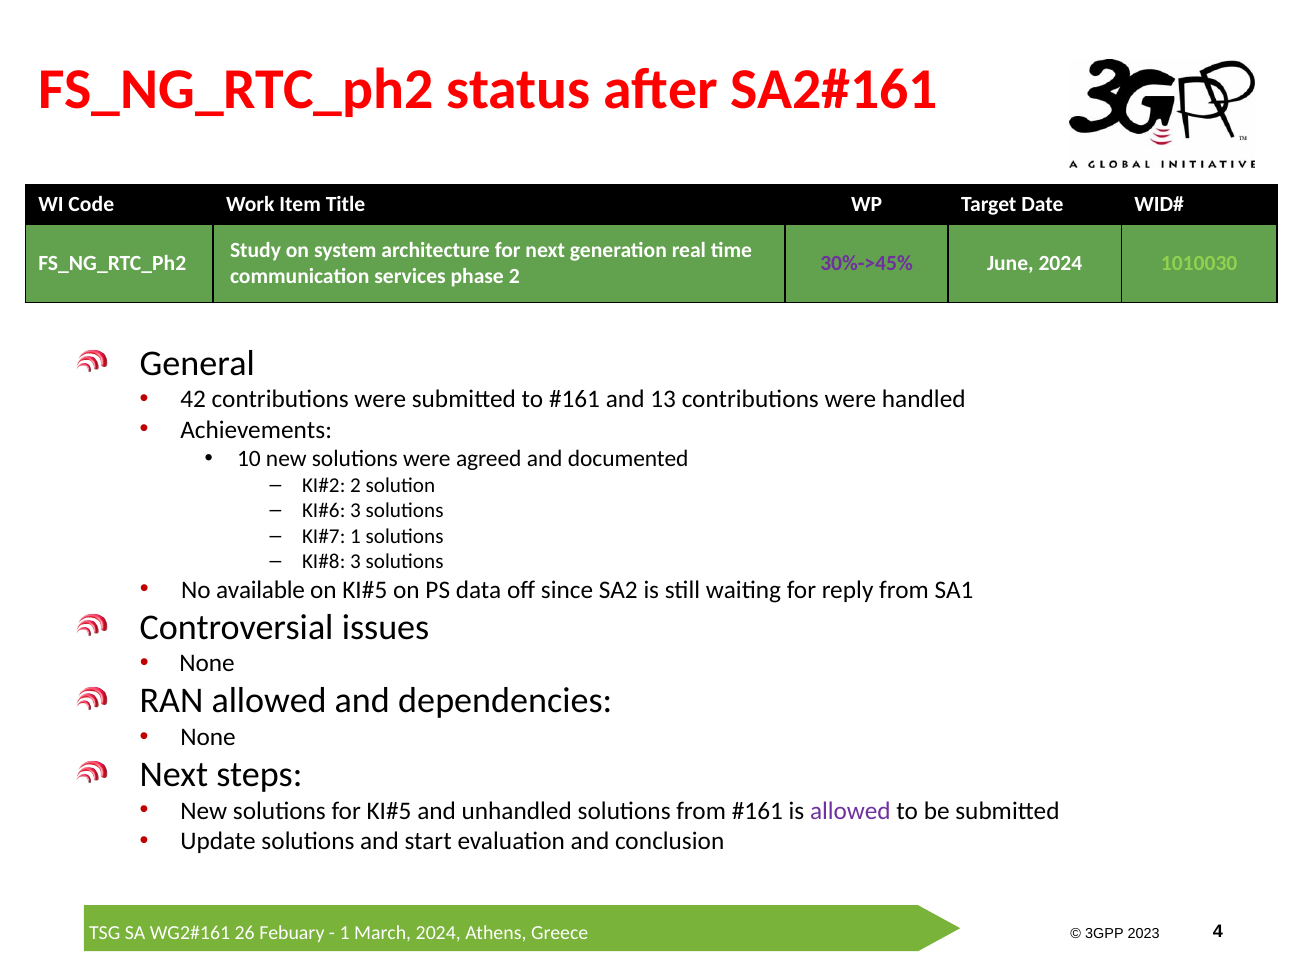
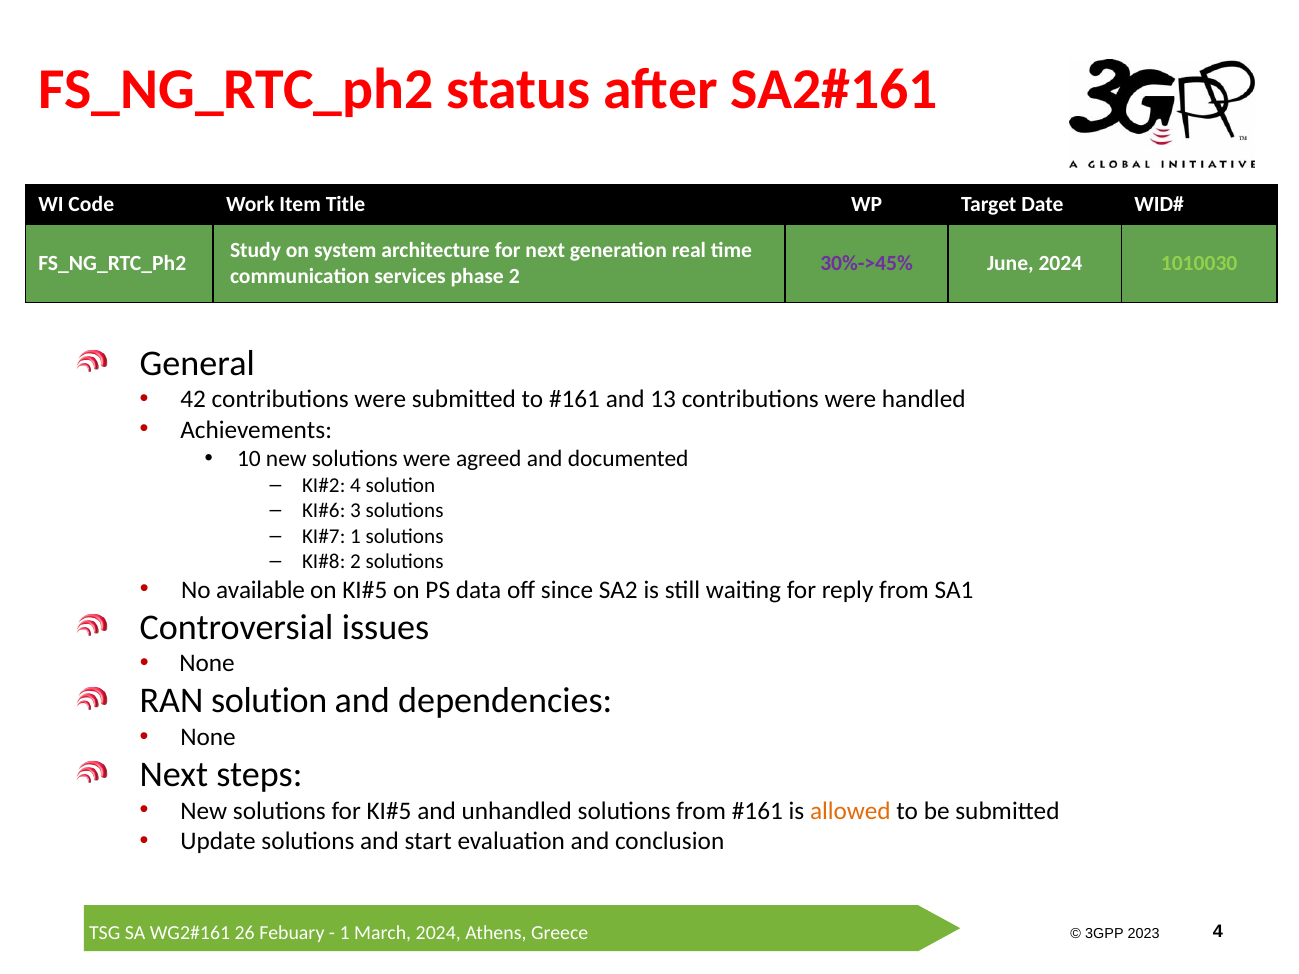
2: 2 -> 4 (356, 486)
3: 3 -> 2 (356, 562)
RAN allowed: allowed -> solution (269, 701)
allowed colour: purple -> orange (850, 811)
